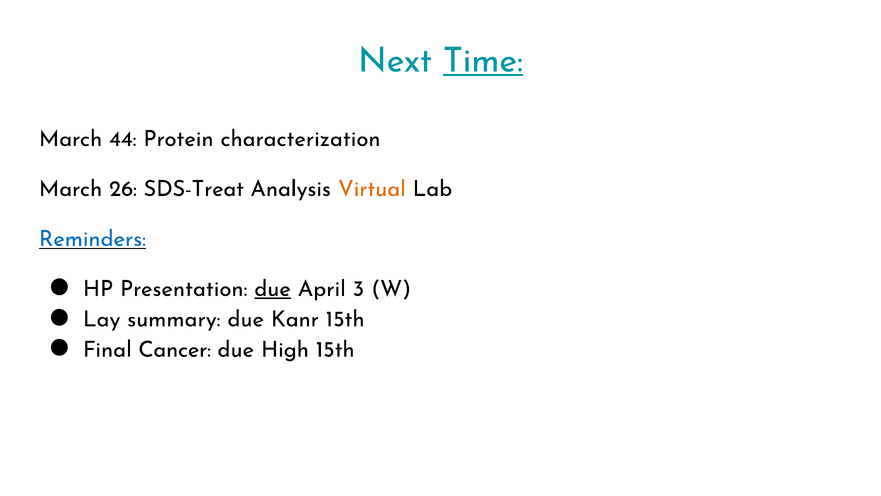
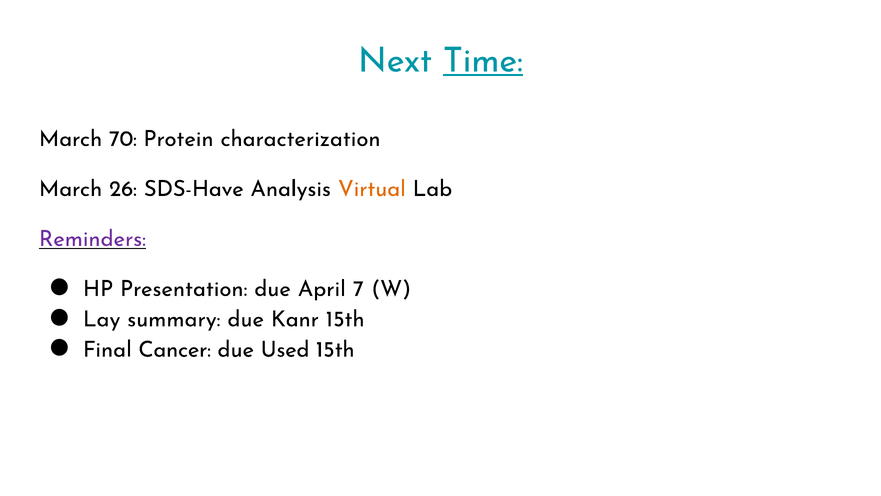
44: 44 -> 70 (123, 139)
SDS-Treat: SDS-Treat -> SDS-Have (194, 188)
Reminders colour: blue -> purple (92, 238)
due underline: present -> none (273, 288)
3: 3 -> 7 (358, 288)
High: High -> Used (285, 349)
